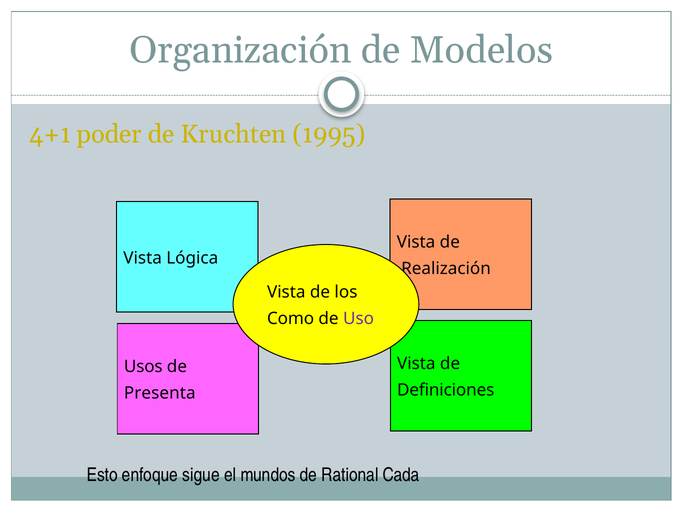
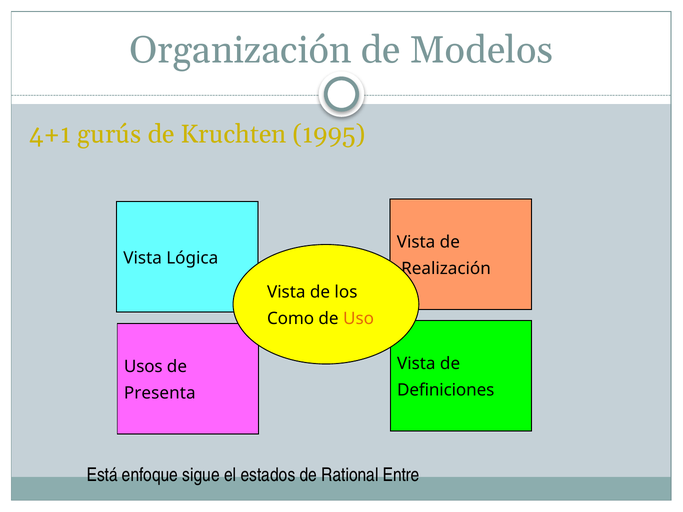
poder: poder -> gurús (109, 134)
Uso colour: purple -> orange (359, 319)
Esto: Esto -> Está (102, 475)
mundos: mundos -> estados (268, 475)
Cada: Cada -> Entre (401, 475)
